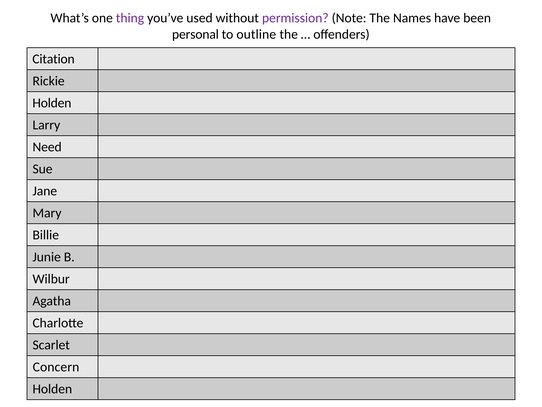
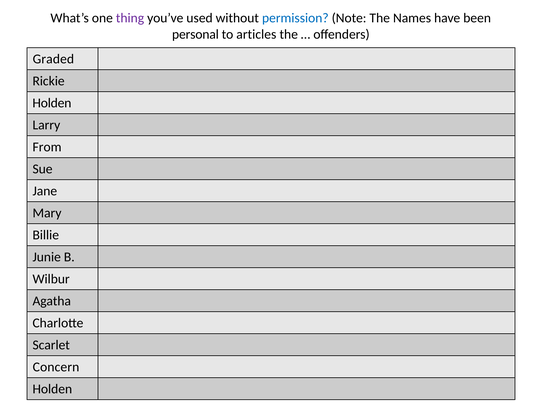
permission colour: purple -> blue (295, 18)
outline: outline -> articles (256, 34)
Citation: Citation -> Graded (53, 59)
Need: Need -> From (47, 147)
